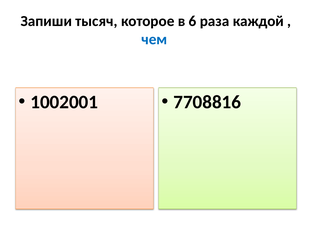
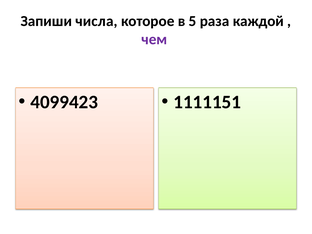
тысяч: тысяч -> числа (96, 21)
6: 6 -> 5 (193, 21)
чем colour: blue -> purple (154, 39)
1002001: 1002001 -> 4099423 (64, 102)
7708816: 7708816 -> 1111151 (207, 102)
